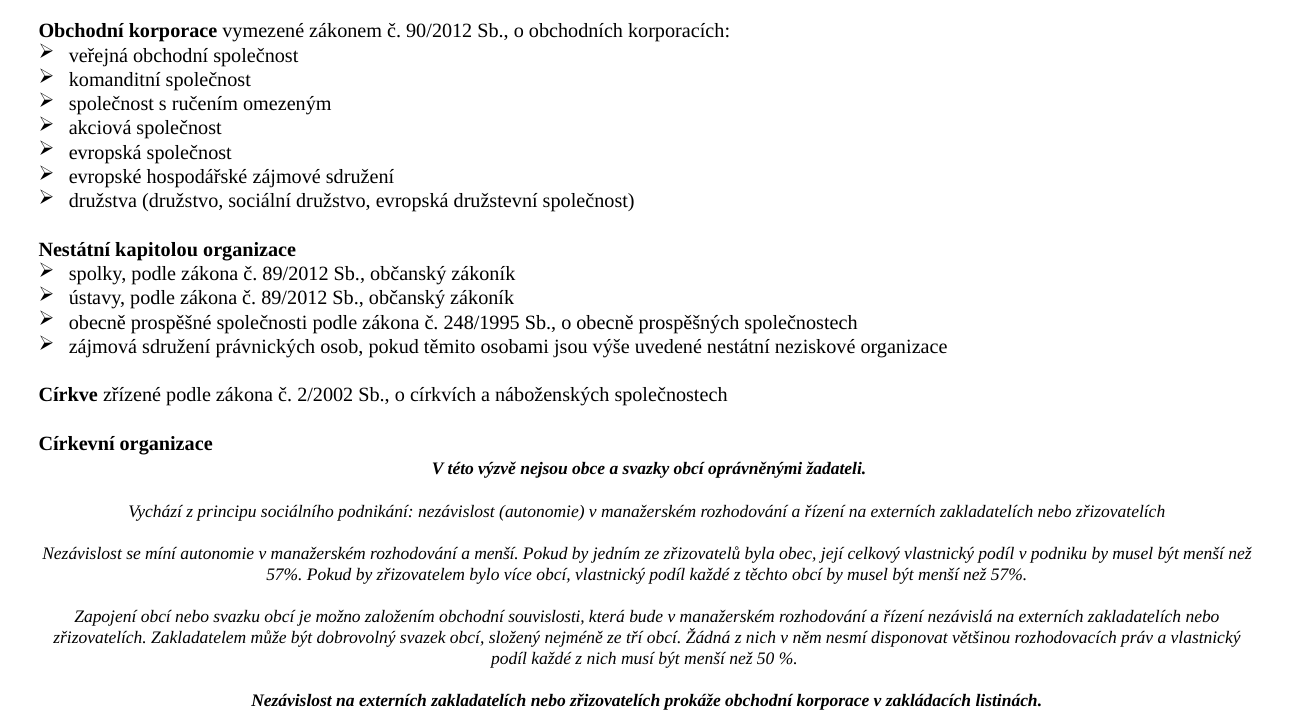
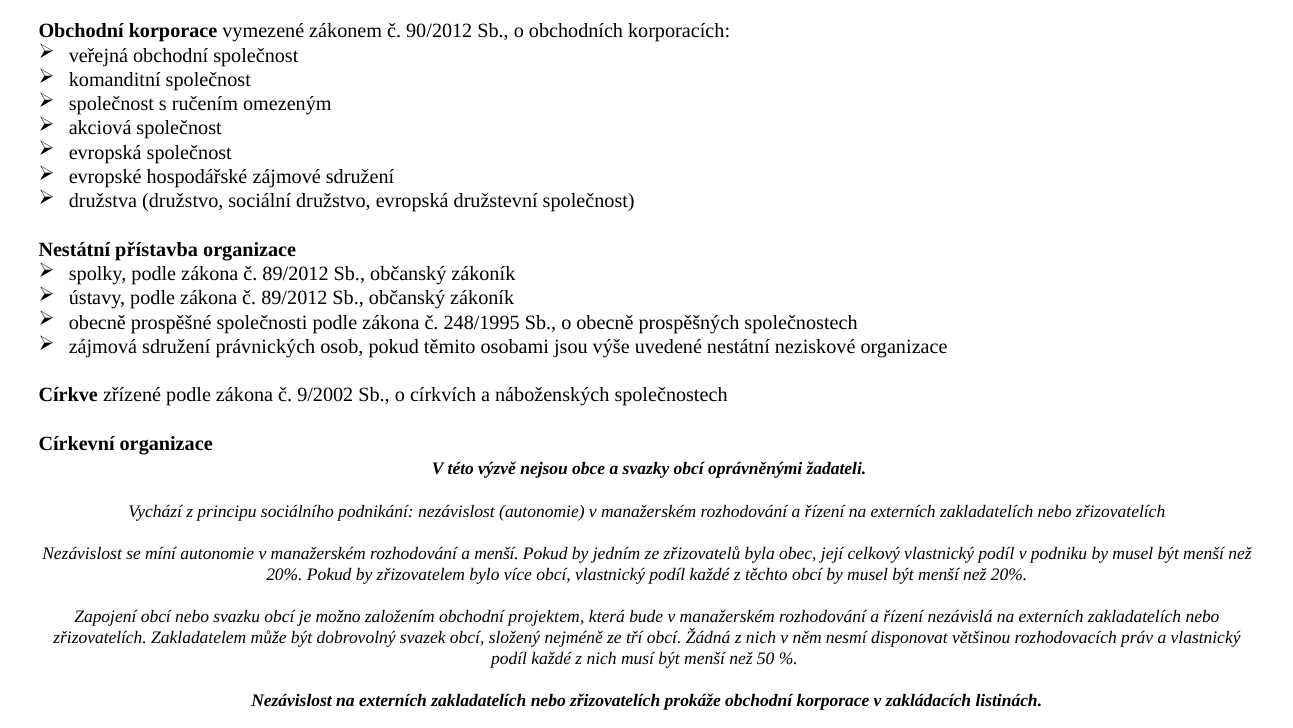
kapitolou: kapitolou -> přístavba (157, 249)
2/2002: 2/2002 -> 9/2002 (325, 395)
57%: 57% -> 20% (284, 574)
57%: 57% -> 20% (1009, 574)
souvislosti: souvislosti -> projektem (546, 616)
